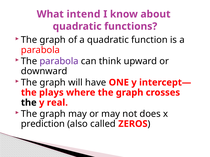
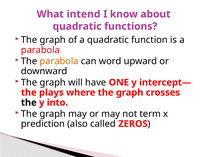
parabola colour: purple -> orange (59, 61)
think: think -> word (110, 61)
real: real -> into (57, 103)
does: does -> term (150, 114)
